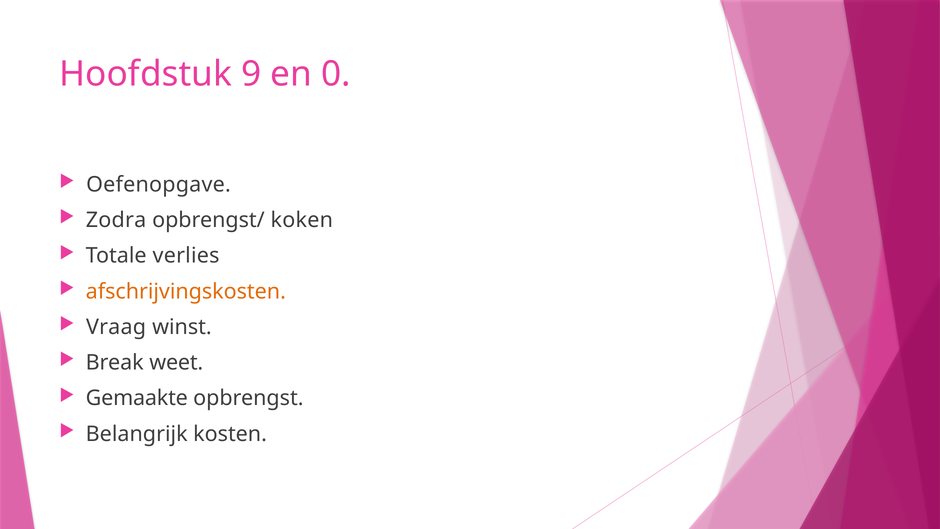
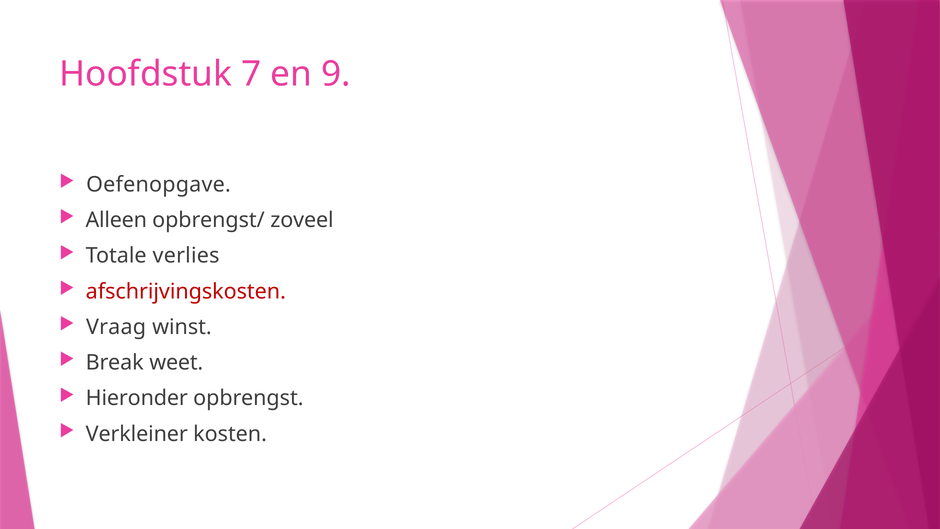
9: 9 -> 7 (251, 74)
0: 0 -> 9 (336, 74)
Zodra: Zodra -> Alleen (116, 220)
koken: koken -> zoveel (302, 220)
afschrijvingskosten colour: orange -> red (186, 291)
Gemaakte: Gemaakte -> Hieronder (137, 398)
Belangrijk: Belangrijk -> Verkleiner (137, 434)
